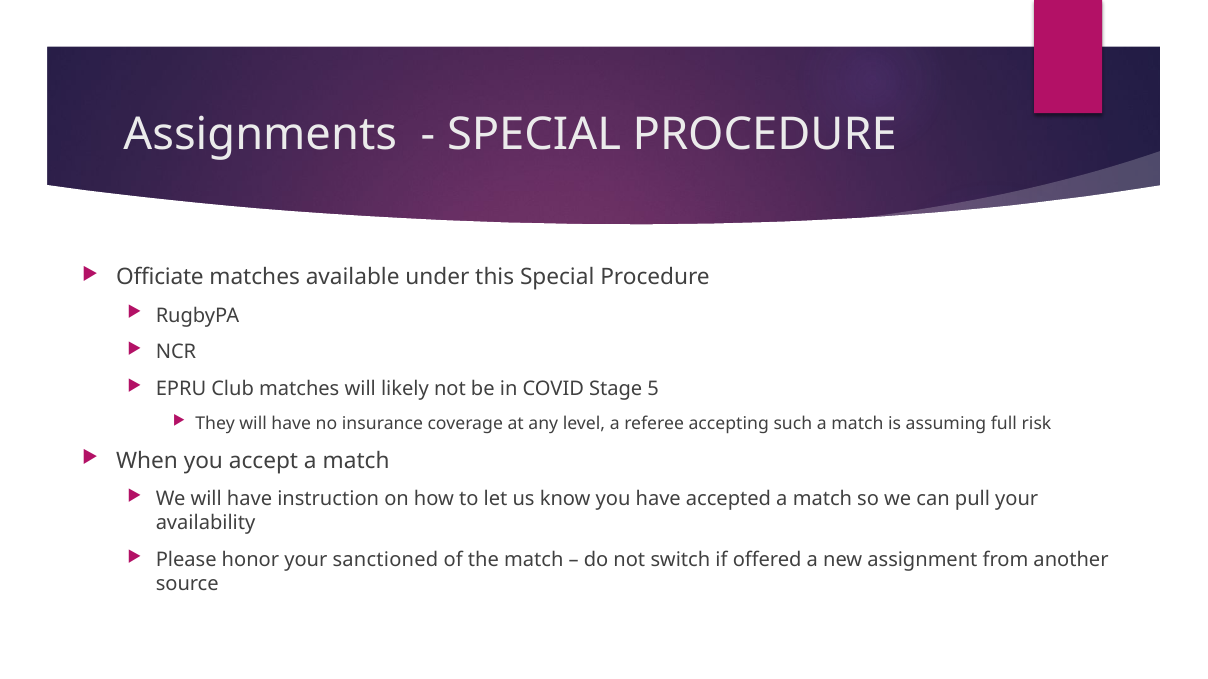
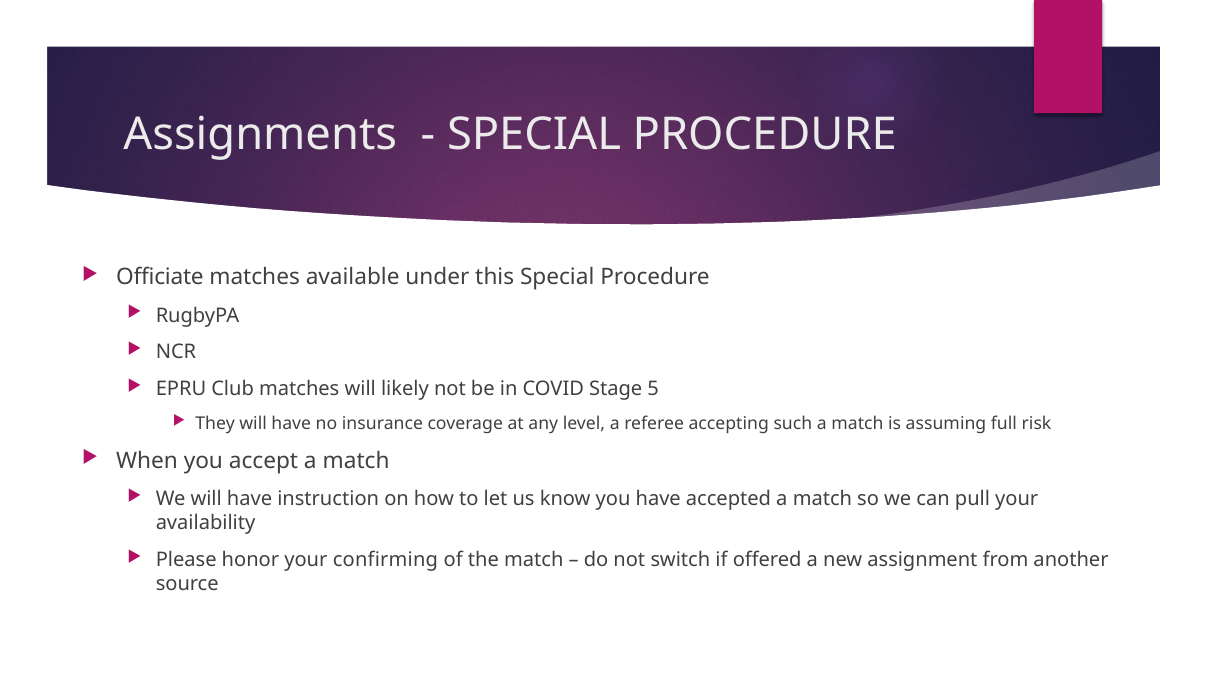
sanctioned: sanctioned -> confirming (385, 560)
